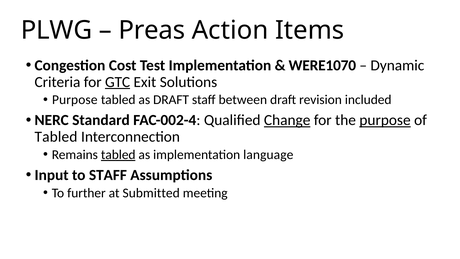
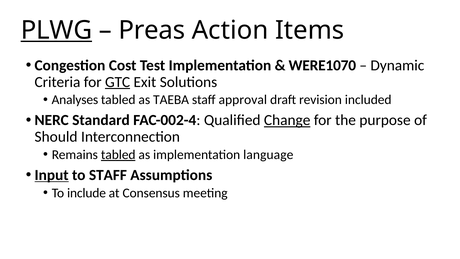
PLWG underline: none -> present (56, 30)
Purpose: Purpose -> Analyses (75, 100)
as DRAFT: DRAFT -> TAEBA (171, 100)
between: between -> approval (243, 100)
purpose underline: present -> none (385, 120)
Tabled: Tabled -> Should (56, 137)
Input underline: none -> present (52, 175)
further: further -> include (87, 193)
Submitted: Submitted -> Consensus (151, 193)
